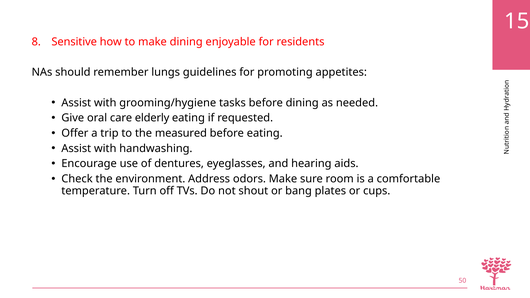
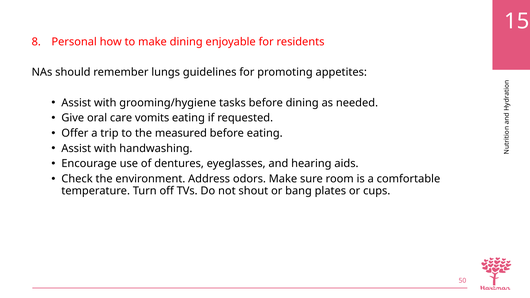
Sensitive: Sensitive -> Personal (74, 42)
elderly: elderly -> vomits (152, 118)
